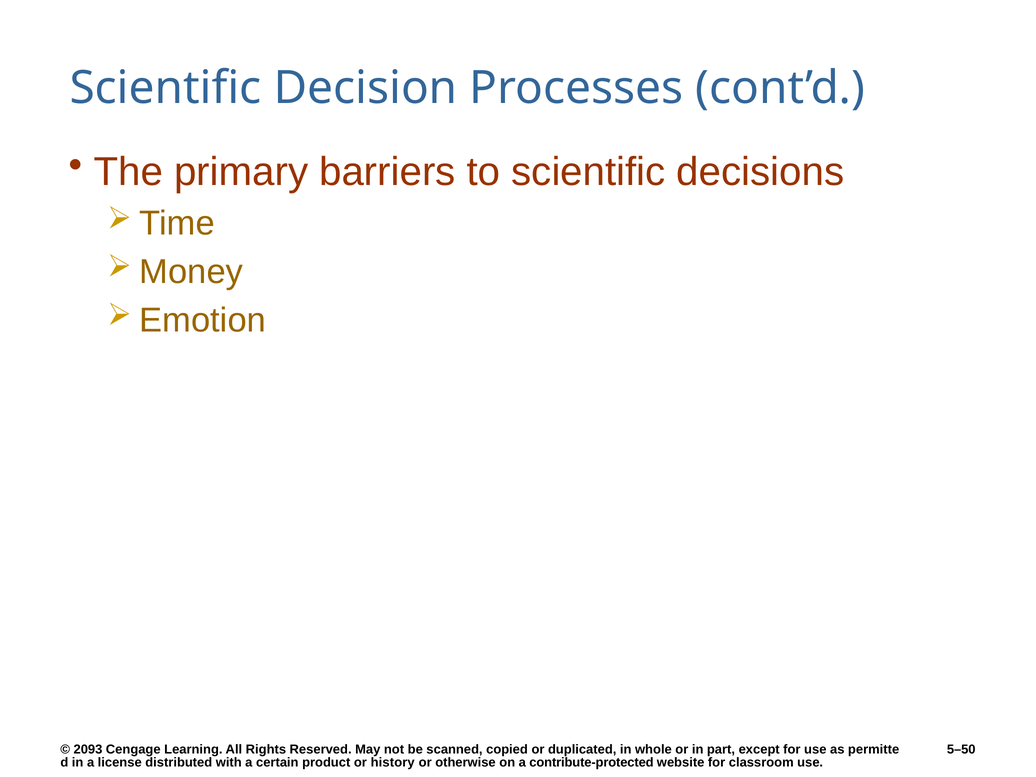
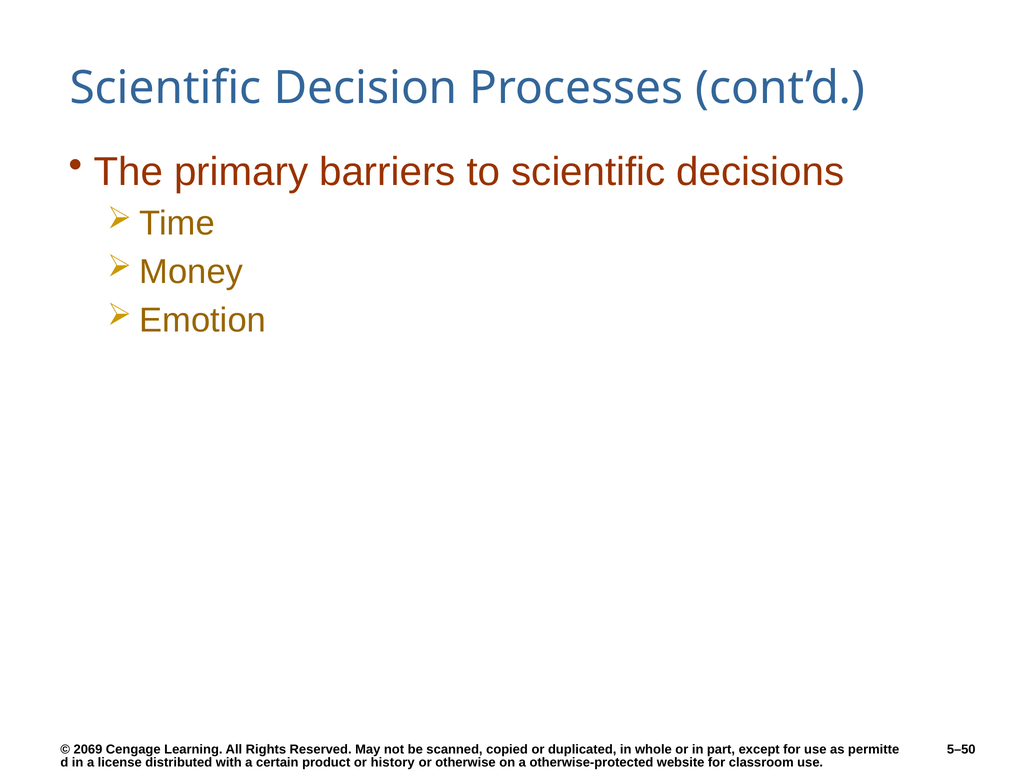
2093: 2093 -> 2069 (88, 749)
contribute-protected: contribute-protected -> otherwise-protected (591, 762)
